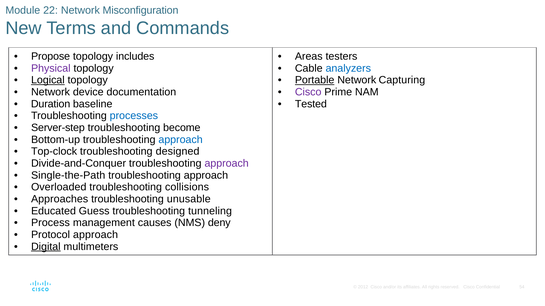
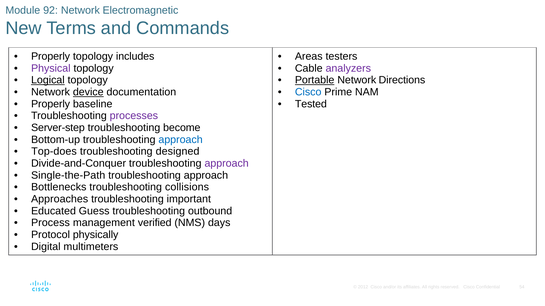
22: 22 -> 92 (51, 10)
Misconfiguration: Misconfiguration -> Electromagnetic (140, 10)
Propose: Propose -> Properly (51, 56)
analyzers colour: blue -> purple (348, 68)
Capturing: Capturing -> Directions (402, 80)
device underline: none -> present (88, 92)
Cisco colour: purple -> blue (308, 92)
Duration: Duration -> Properly (51, 104)
processes colour: blue -> purple (134, 116)
Top-clock: Top-clock -> Top-does (54, 152)
Overloaded: Overloaded -> Bottlenecks (59, 187)
unusable: unusable -> important (189, 199)
tunneling: tunneling -> outbound (210, 211)
causes: causes -> verified (155, 223)
deny: deny -> days (219, 223)
Protocol approach: approach -> physically (96, 235)
Digital underline: present -> none (46, 247)
